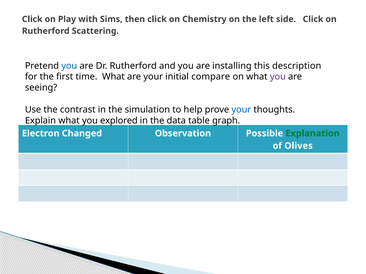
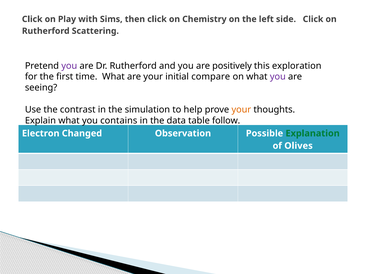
you colour: blue -> purple (69, 66)
installing: installing -> positively (232, 66)
description: description -> exploration (297, 66)
your colour: blue -> orange (241, 110)
explored: explored -> contains (119, 121)
graph: graph -> follow (226, 121)
